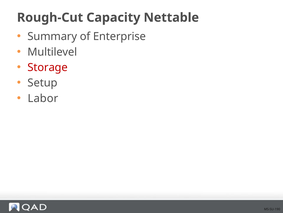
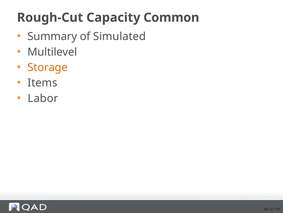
Nettable: Nettable -> Common (171, 17)
Enterprise: Enterprise -> Simulated (119, 36)
Storage colour: red -> orange (48, 67)
Setup: Setup -> Items (42, 83)
